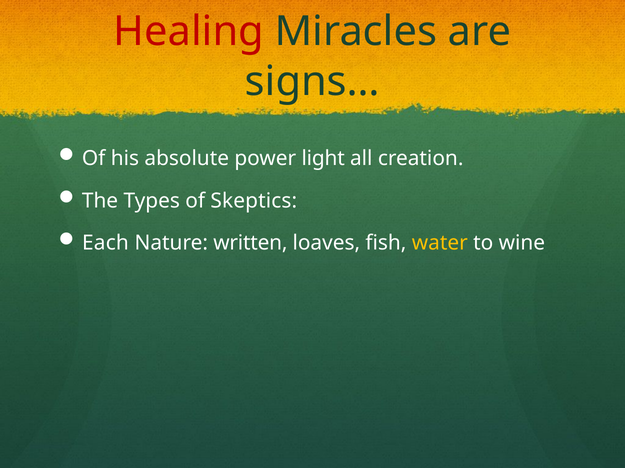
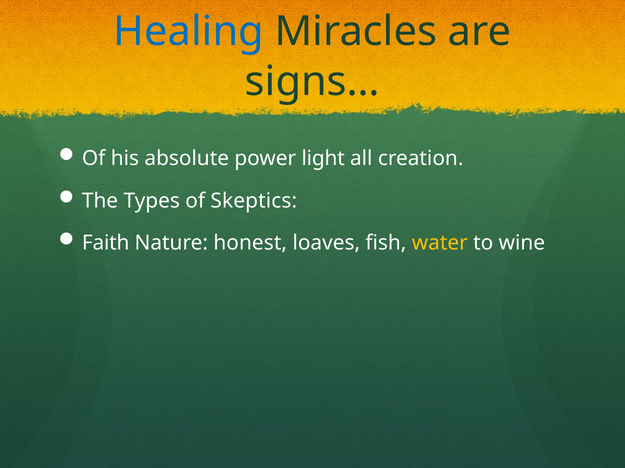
Healing colour: red -> blue (189, 32)
Each: Each -> Faith (106, 243)
written: written -> honest (250, 243)
